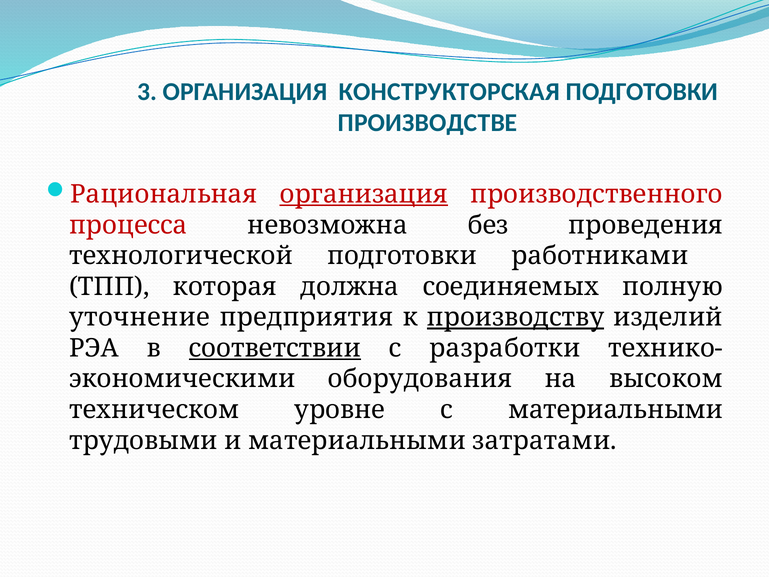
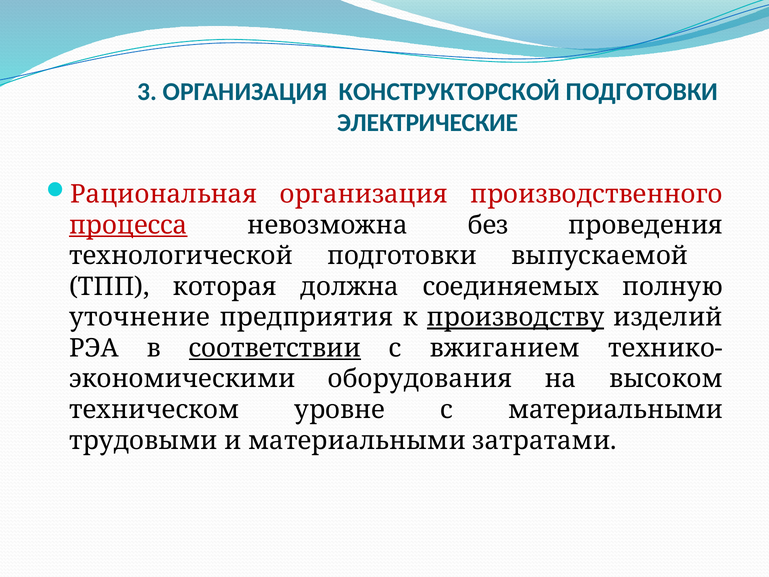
КОНСТРУКТОРСКАЯ: КОНСТРУКТОРСКАЯ -> КОНСТРУКТОРСКОЙ (449, 92)
ПРОИЗВОДСТВЕ: ПРОИЗВОДСТВЕ -> ЭЛЕКТРИЧЕСКИЕ (428, 123)
организация underline: present -> none (364, 194)
процесса underline: none -> present (128, 225)
работниками: работниками -> выпускаемой (600, 256)
разработки: разработки -> вжиганием (505, 348)
